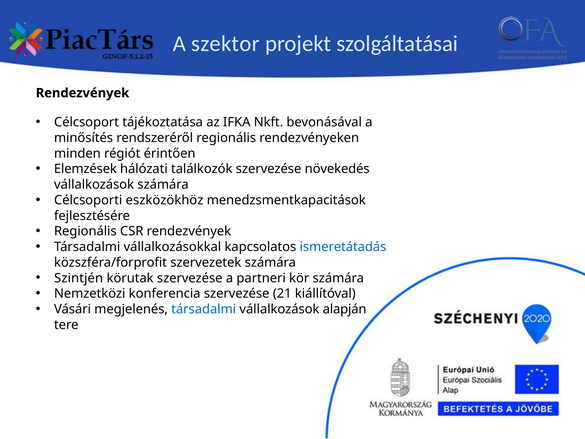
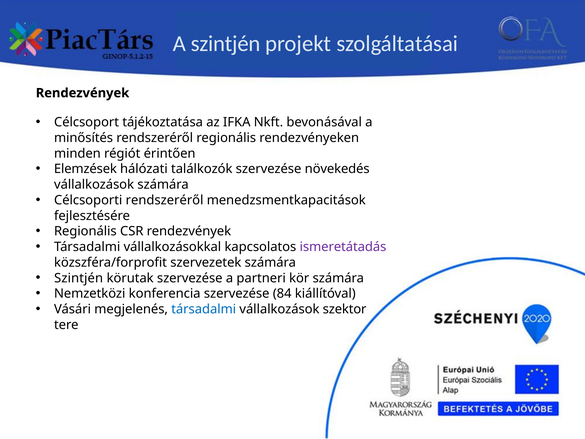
A szektor: szektor -> szintjén (226, 44)
Célcsoporti eszközökhöz: eszközökhöz -> rendszeréről (165, 200)
ismeretátadás colour: blue -> purple (343, 247)
21: 21 -> 84 (282, 293)
alapján: alapján -> szektor (345, 309)
